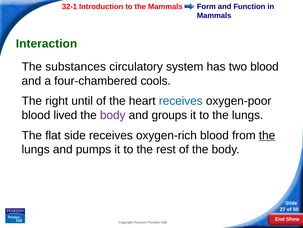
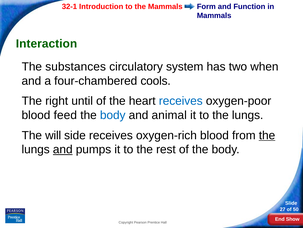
two blood: blood -> when (264, 67)
lived: lived -> feed (65, 115)
body colour: purple -> blue (113, 115)
groups: groups -> animal (169, 115)
flat: flat -> will (53, 135)
and underline: none -> present (63, 149)
